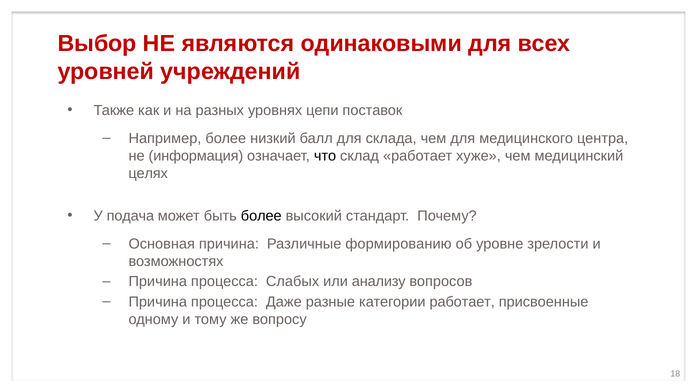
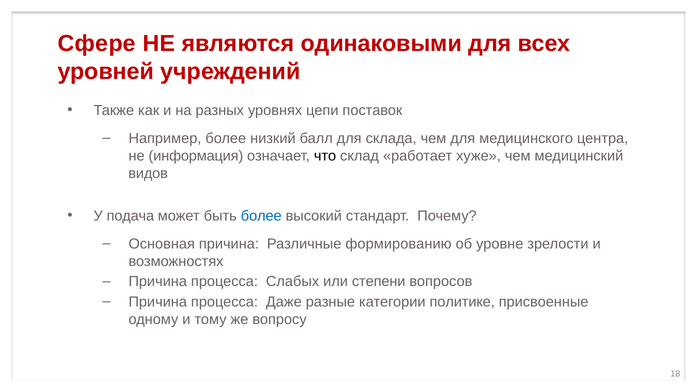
Выбор: Выбор -> Сфере (97, 44)
целях: целях -> видов (148, 173)
более colour: black -> blue (261, 216)
анализу: анализу -> степени (379, 282)
категории работает: работает -> политике (462, 302)
